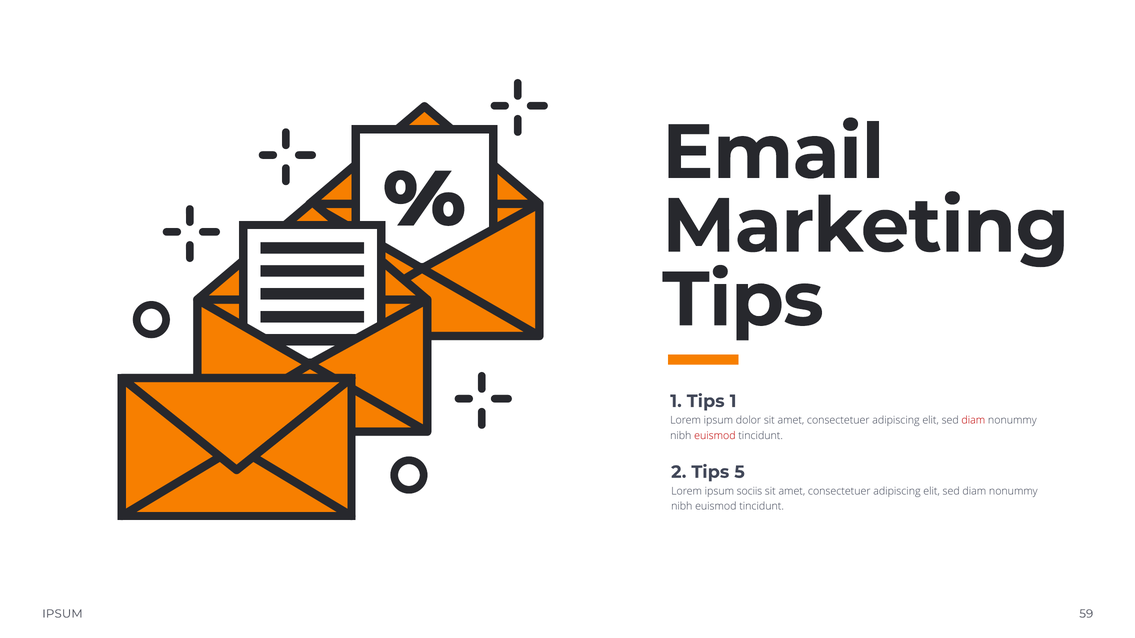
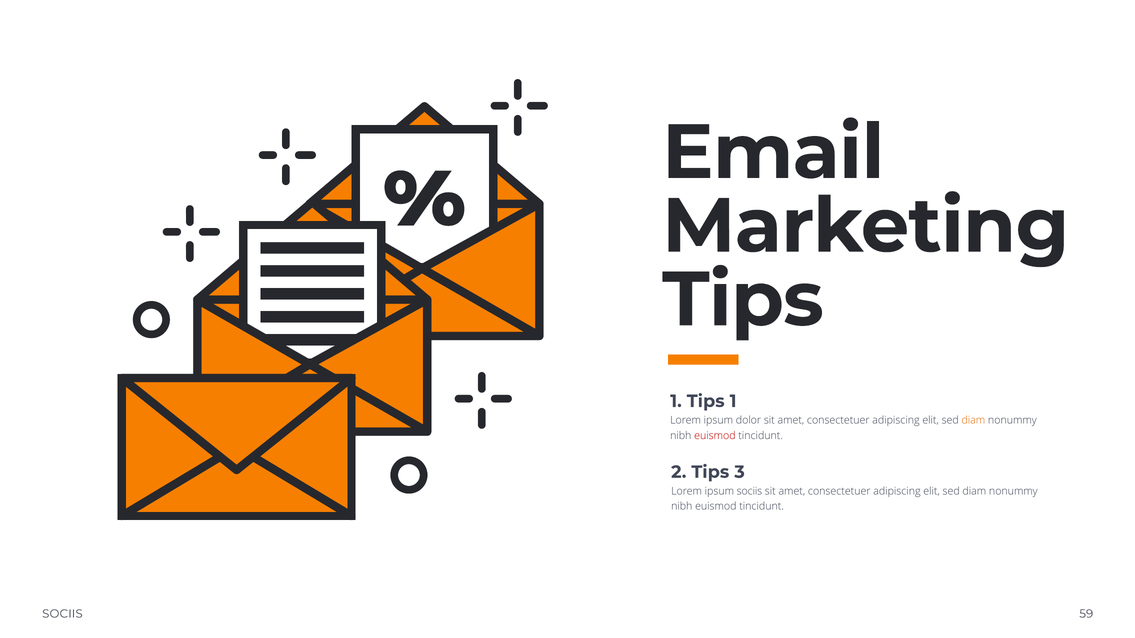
diam colour: red -> orange (973, 421)
5: 5 -> 3 (740, 472)
IPSUM: IPSUM -> SOCIIS (62, 614)
